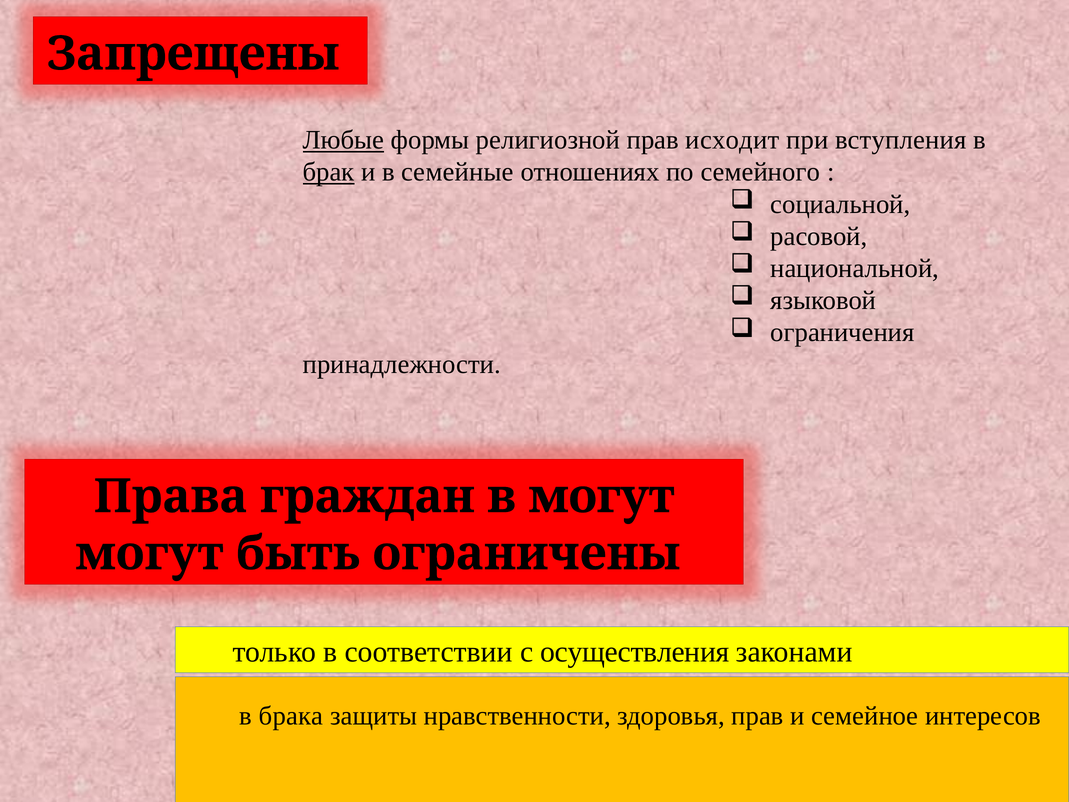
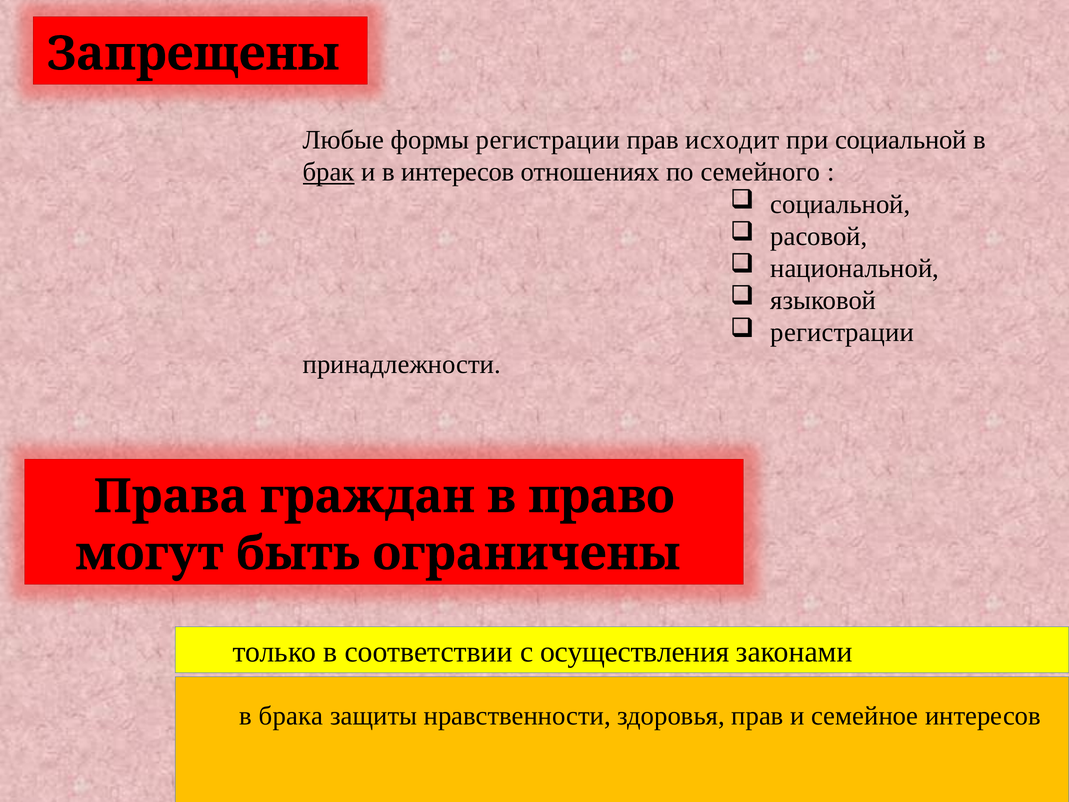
Любые underline: present -> none (343, 140)
формы религиозной: религиозной -> регистрации (548, 140)
при вступления: вступления -> социальной (901, 140)
в семейные: семейные -> интересов (458, 172)
ограничения: ограничения -> регистрации (842, 332)
в могут: могут -> право (602, 496)
